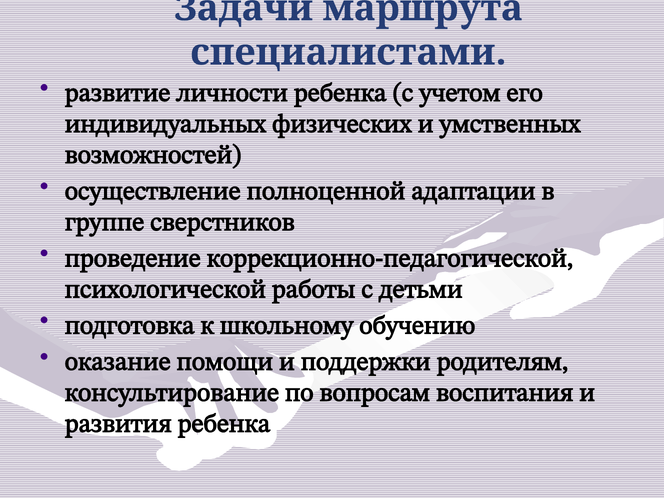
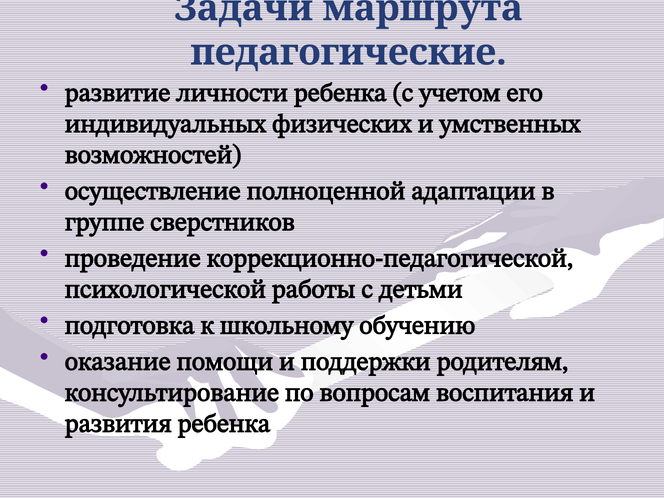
специалистами: специалистами -> педагогические (349, 52)
